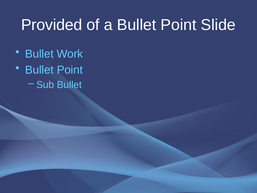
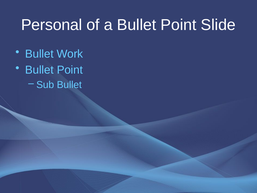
Provided: Provided -> Personal (52, 25)
